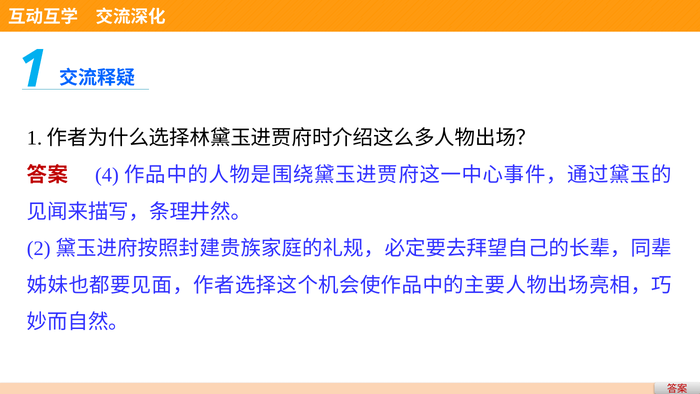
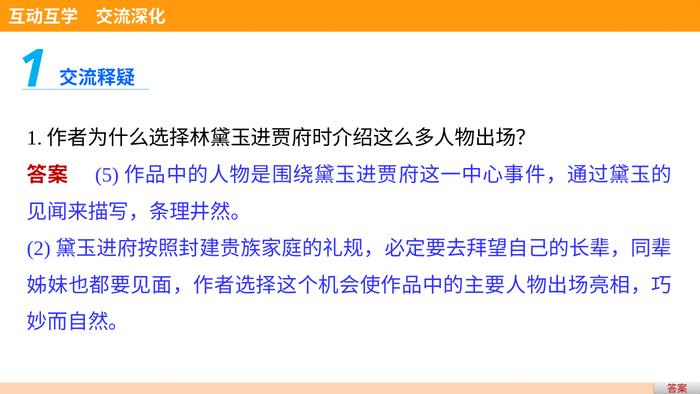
4: 4 -> 5 (107, 175)
